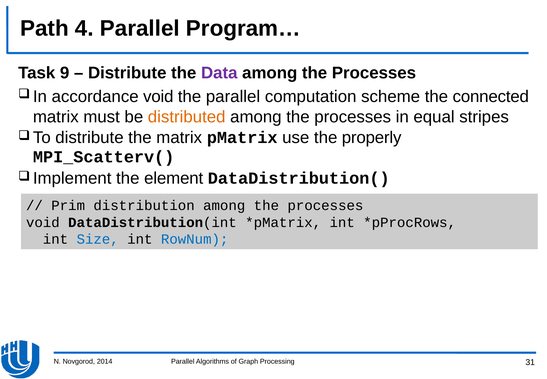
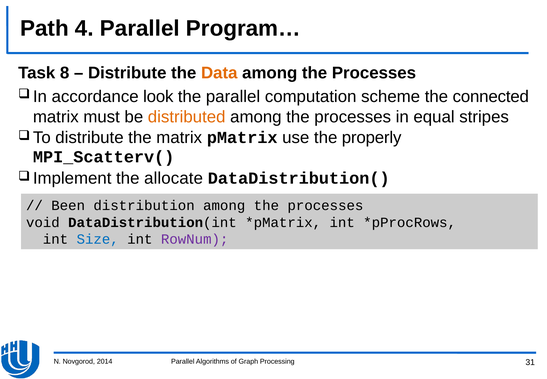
9: 9 -> 8 (65, 73)
Data colour: purple -> orange (219, 73)
accordance void: void -> look (158, 97)
element: element -> allocate (174, 178)
Prim: Prim -> Been (68, 205)
RowNum colour: blue -> purple (195, 239)
